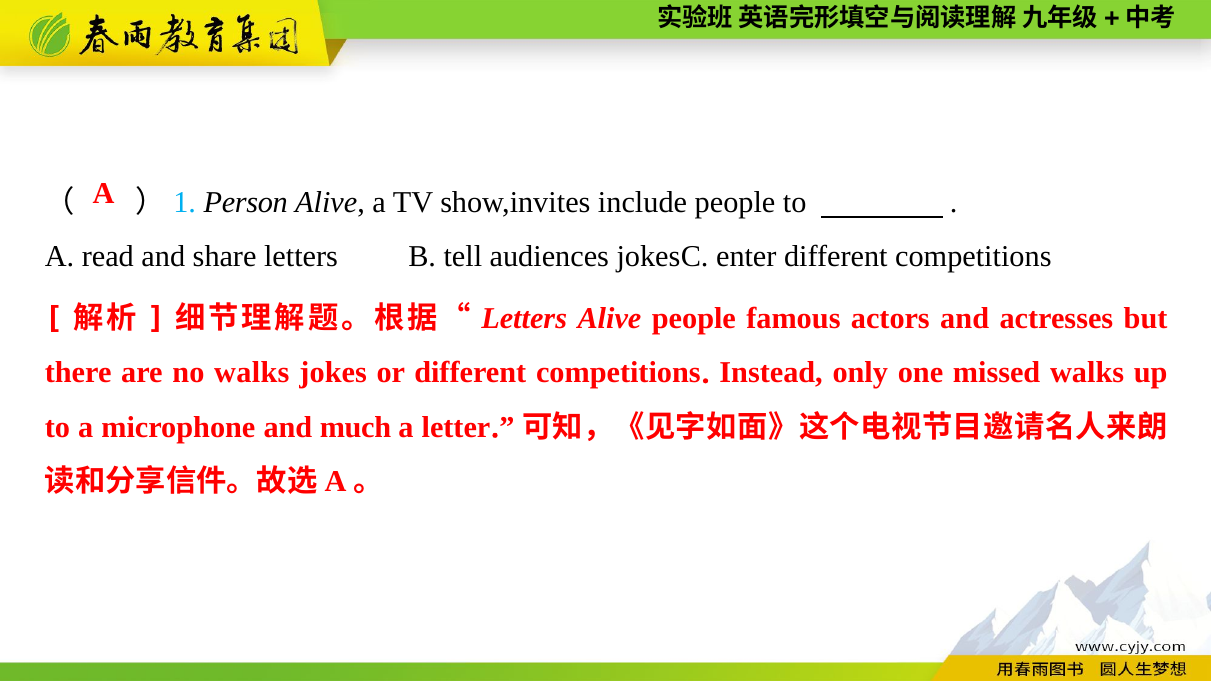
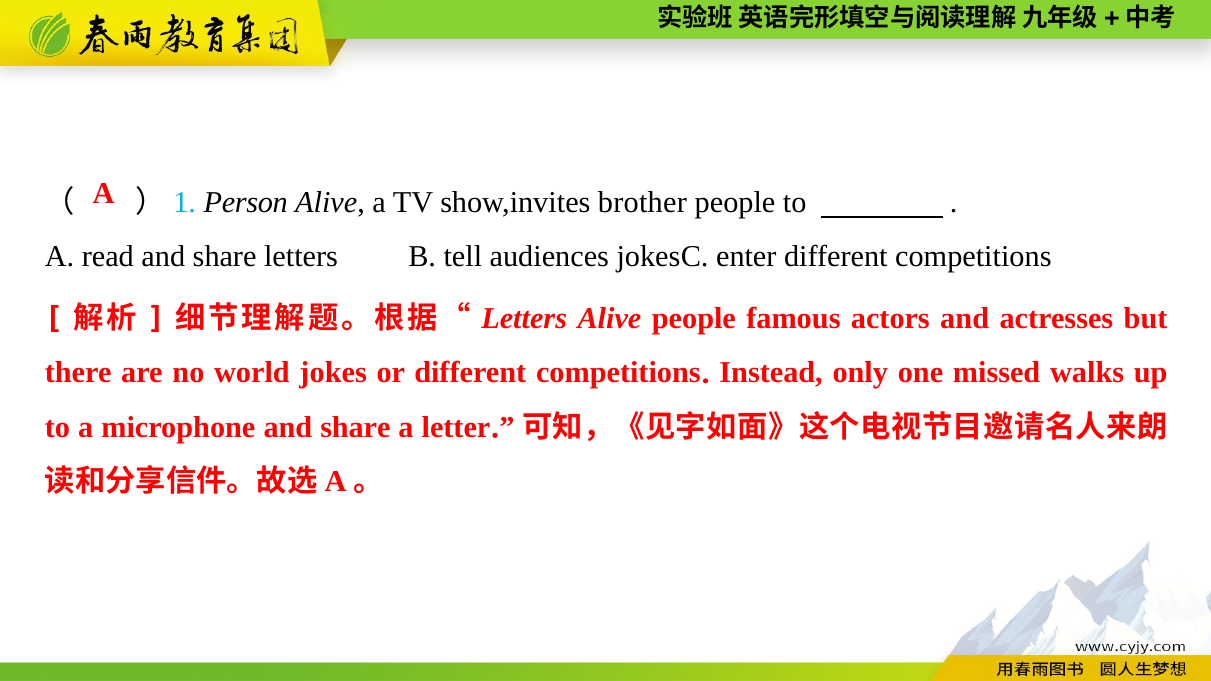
include: include -> brother (642, 202)
no walks: walks -> world (252, 373)
microphone and much: much -> share (355, 428)
